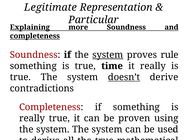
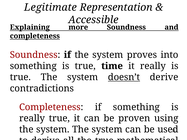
Particular: Particular -> Accessible (93, 20)
system underline: present -> none (108, 55)
rule: rule -> into (170, 55)
